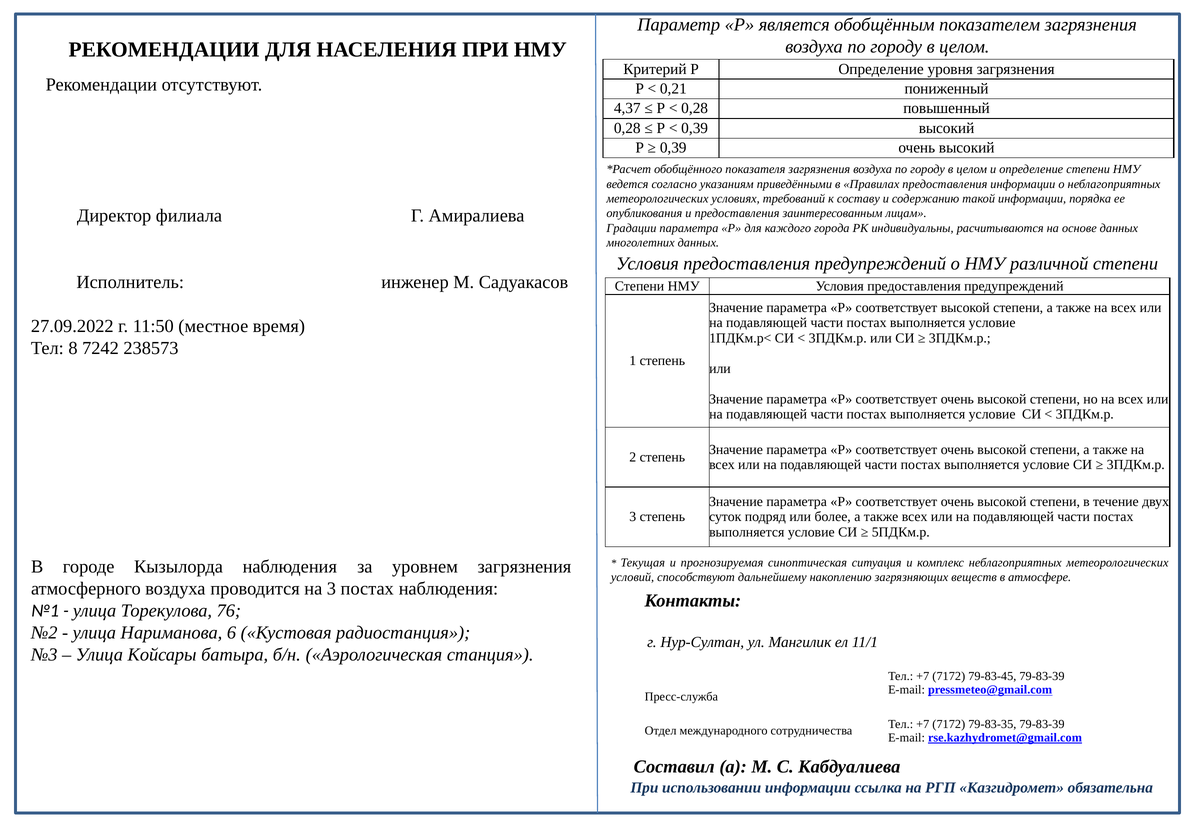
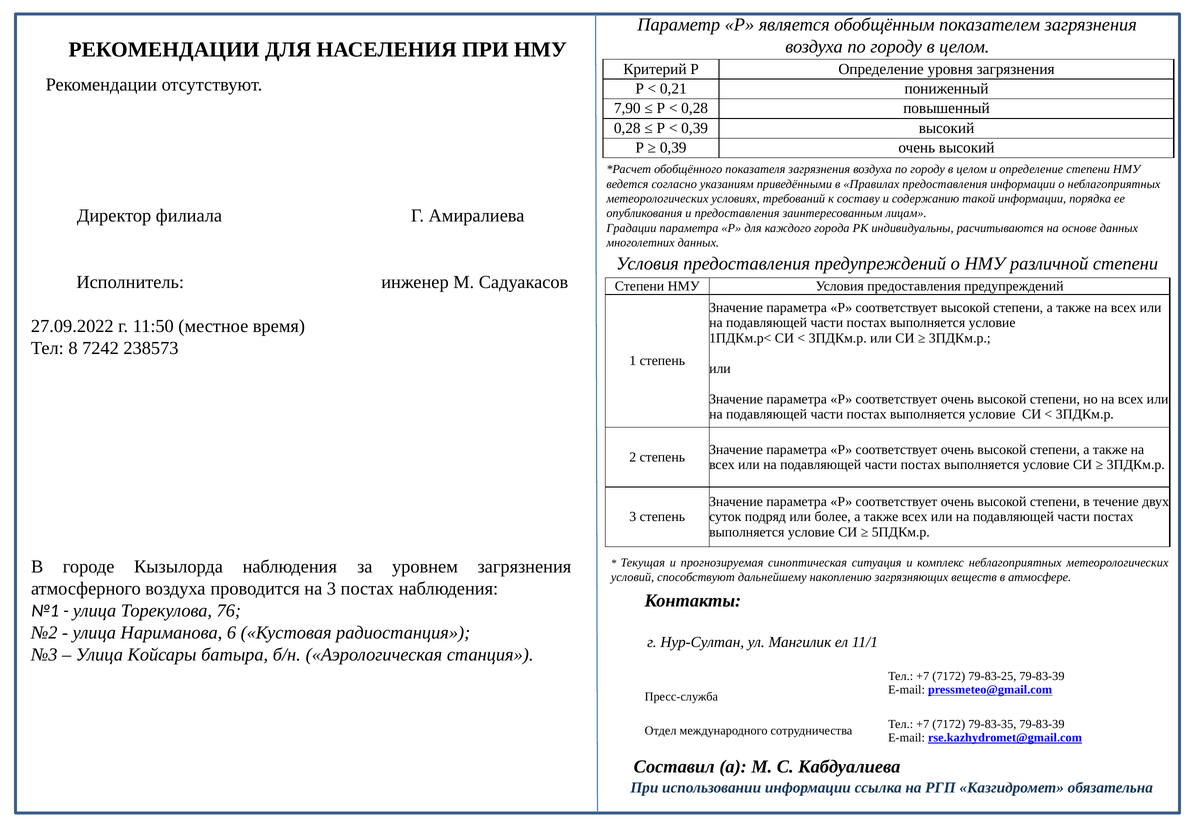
4,37: 4,37 -> 7,90 (627, 108)
79-83-45: 79-83-45 -> 79-83-25 (992, 677)
